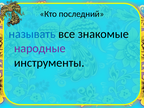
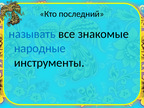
народные colour: purple -> blue (40, 48)
